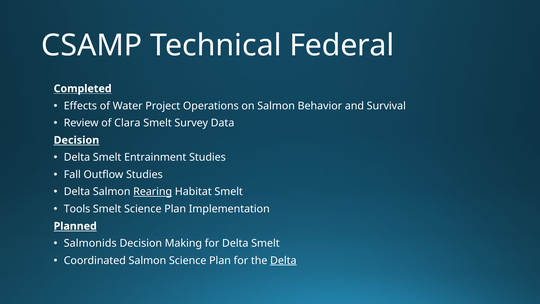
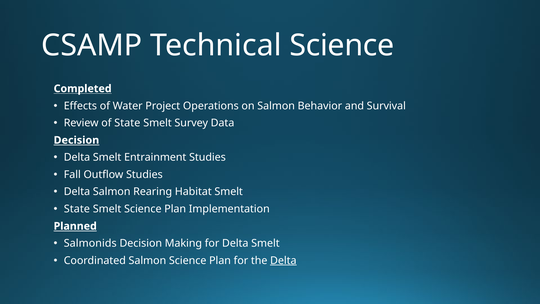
Technical Federal: Federal -> Science (342, 45)
of Clara: Clara -> State (127, 123)
Rearing underline: present -> none (153, 192)
Tools: Tools -> State (77, 209)
